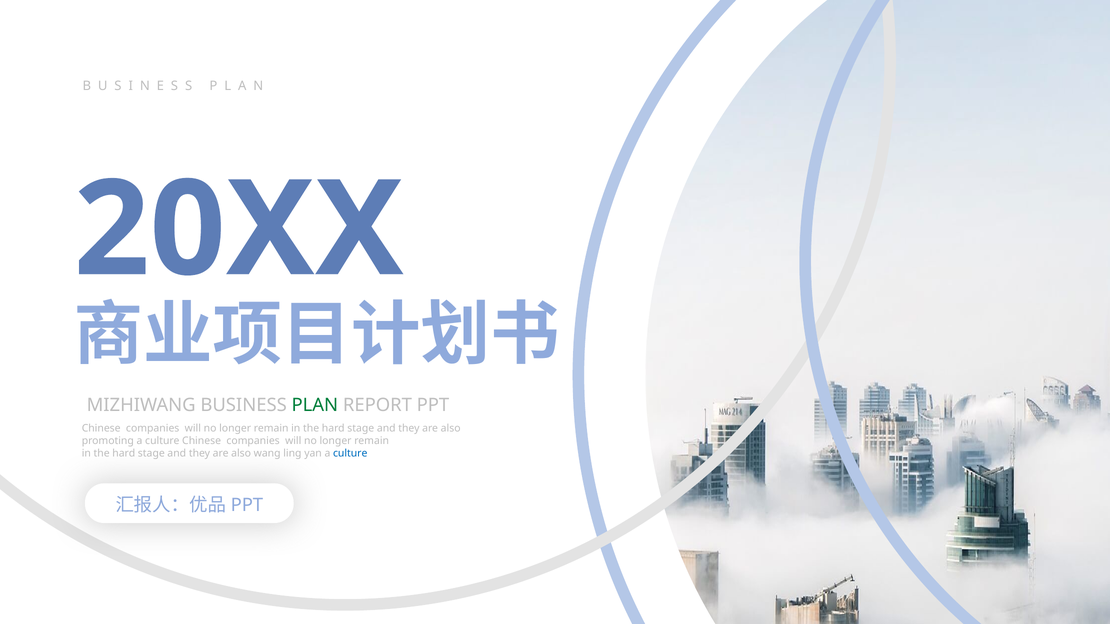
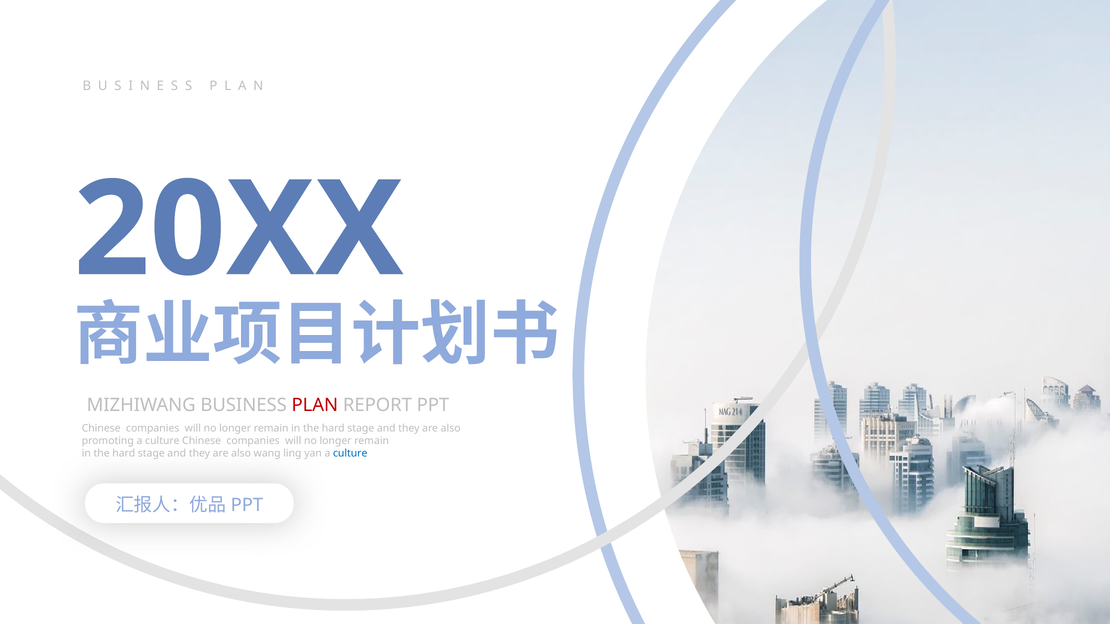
PLAN colour: green -> red (315, 405)
